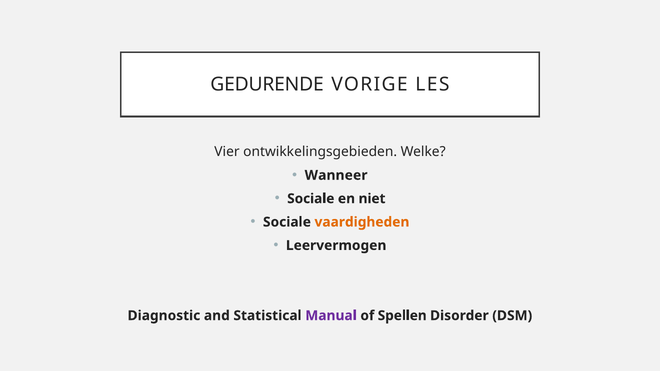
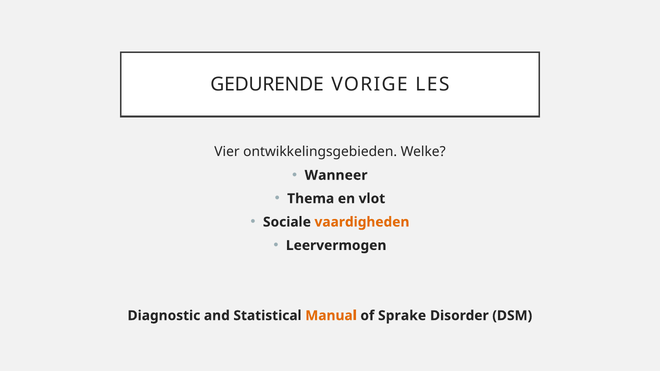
Sociale: Sociale -> Thema (311, 199)
niet: niet -> vlot (372, 199)
Manual colour: purple -> orange (331, 316)
Spellen: Spellen -> Sprake (402, 316)
